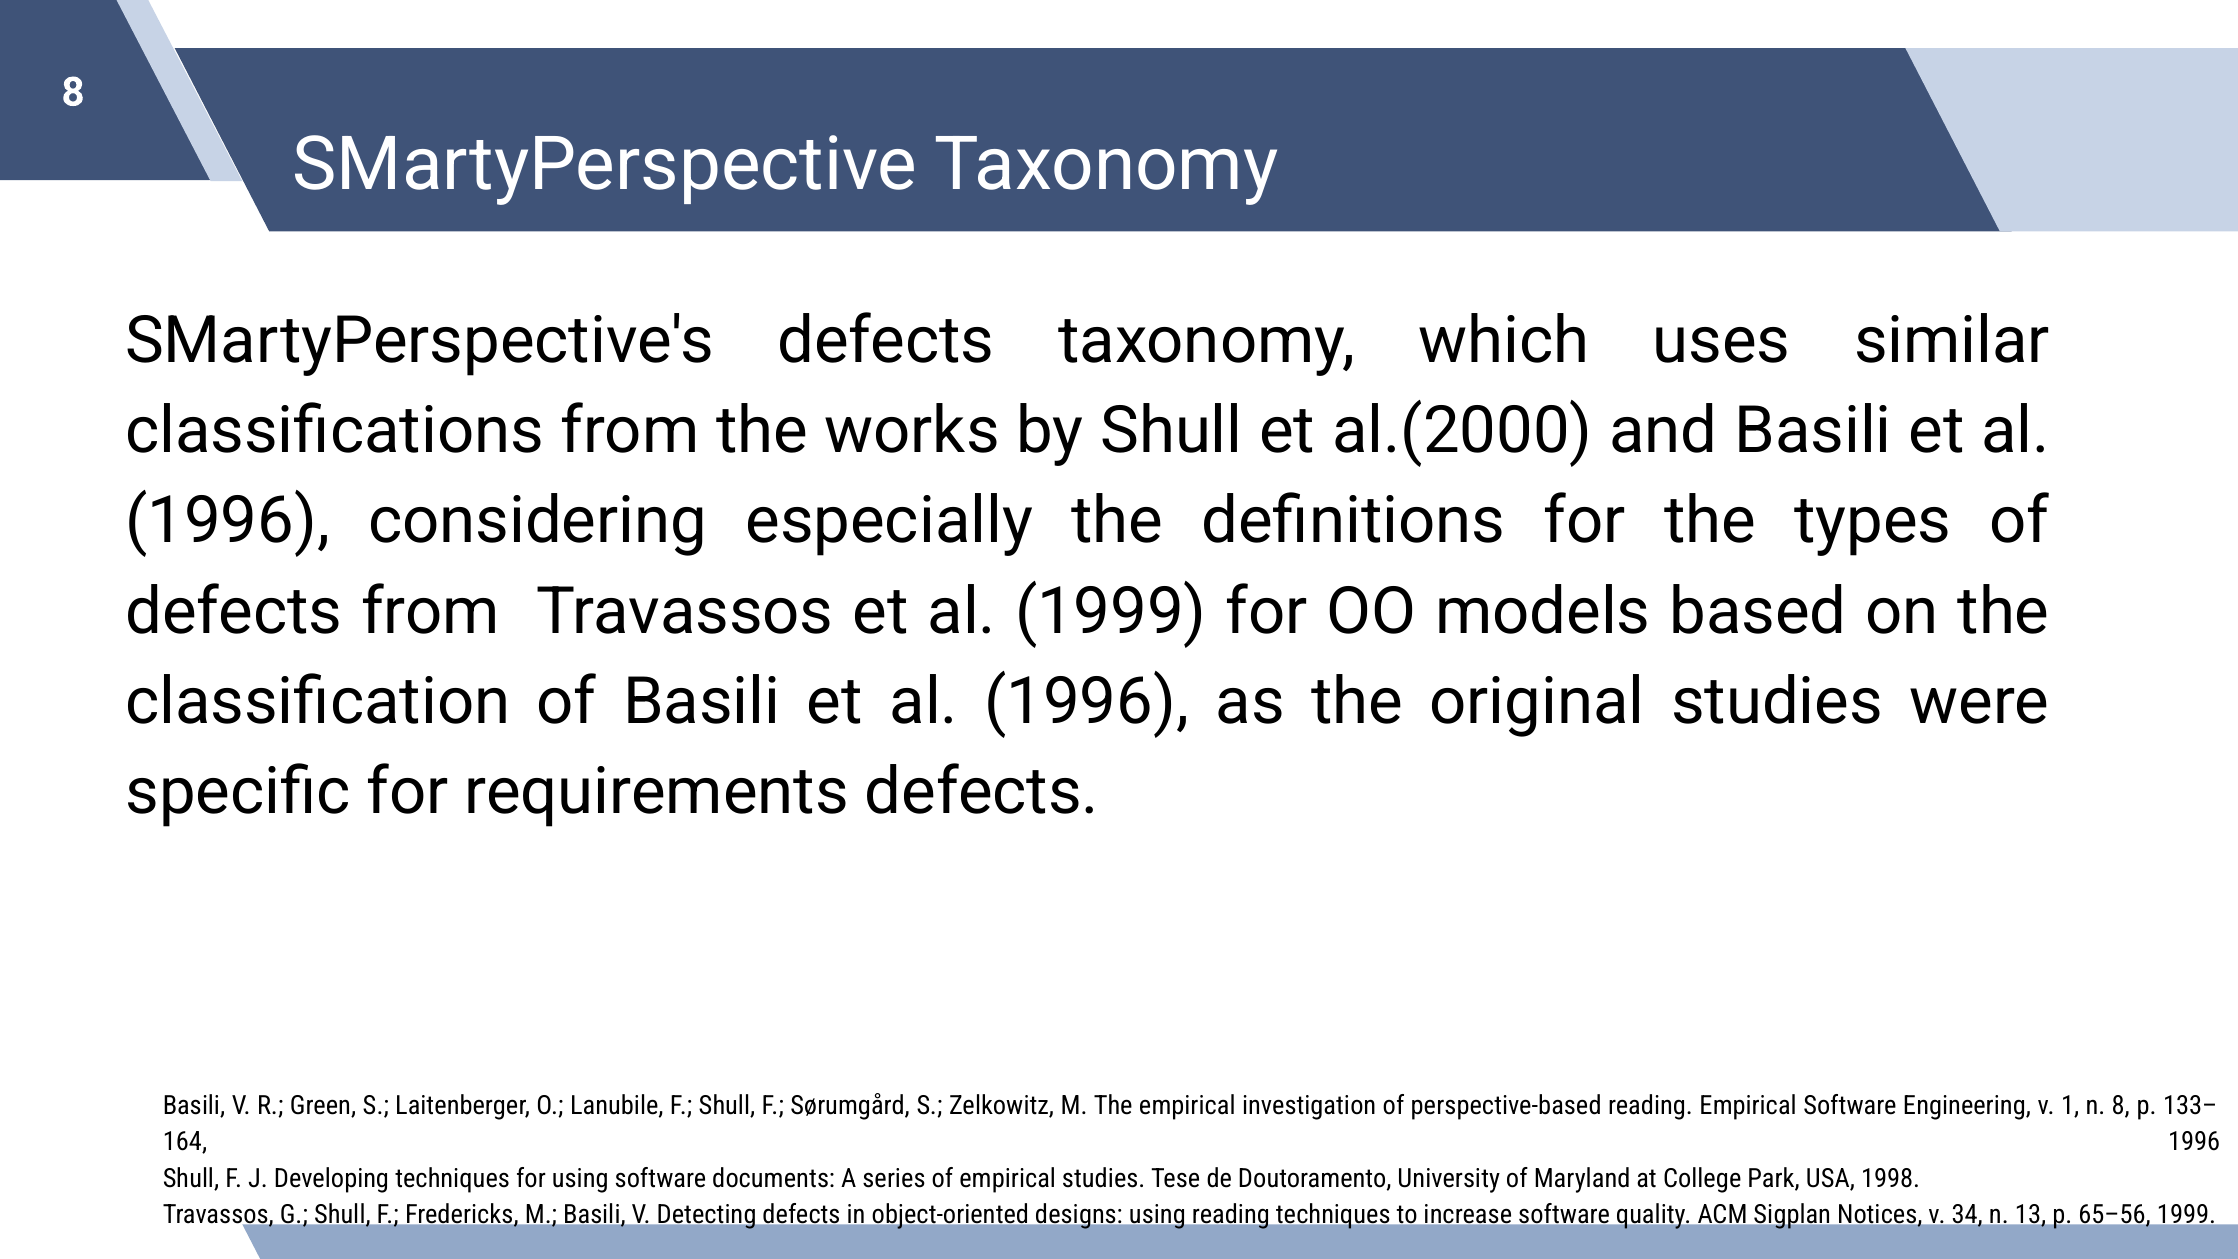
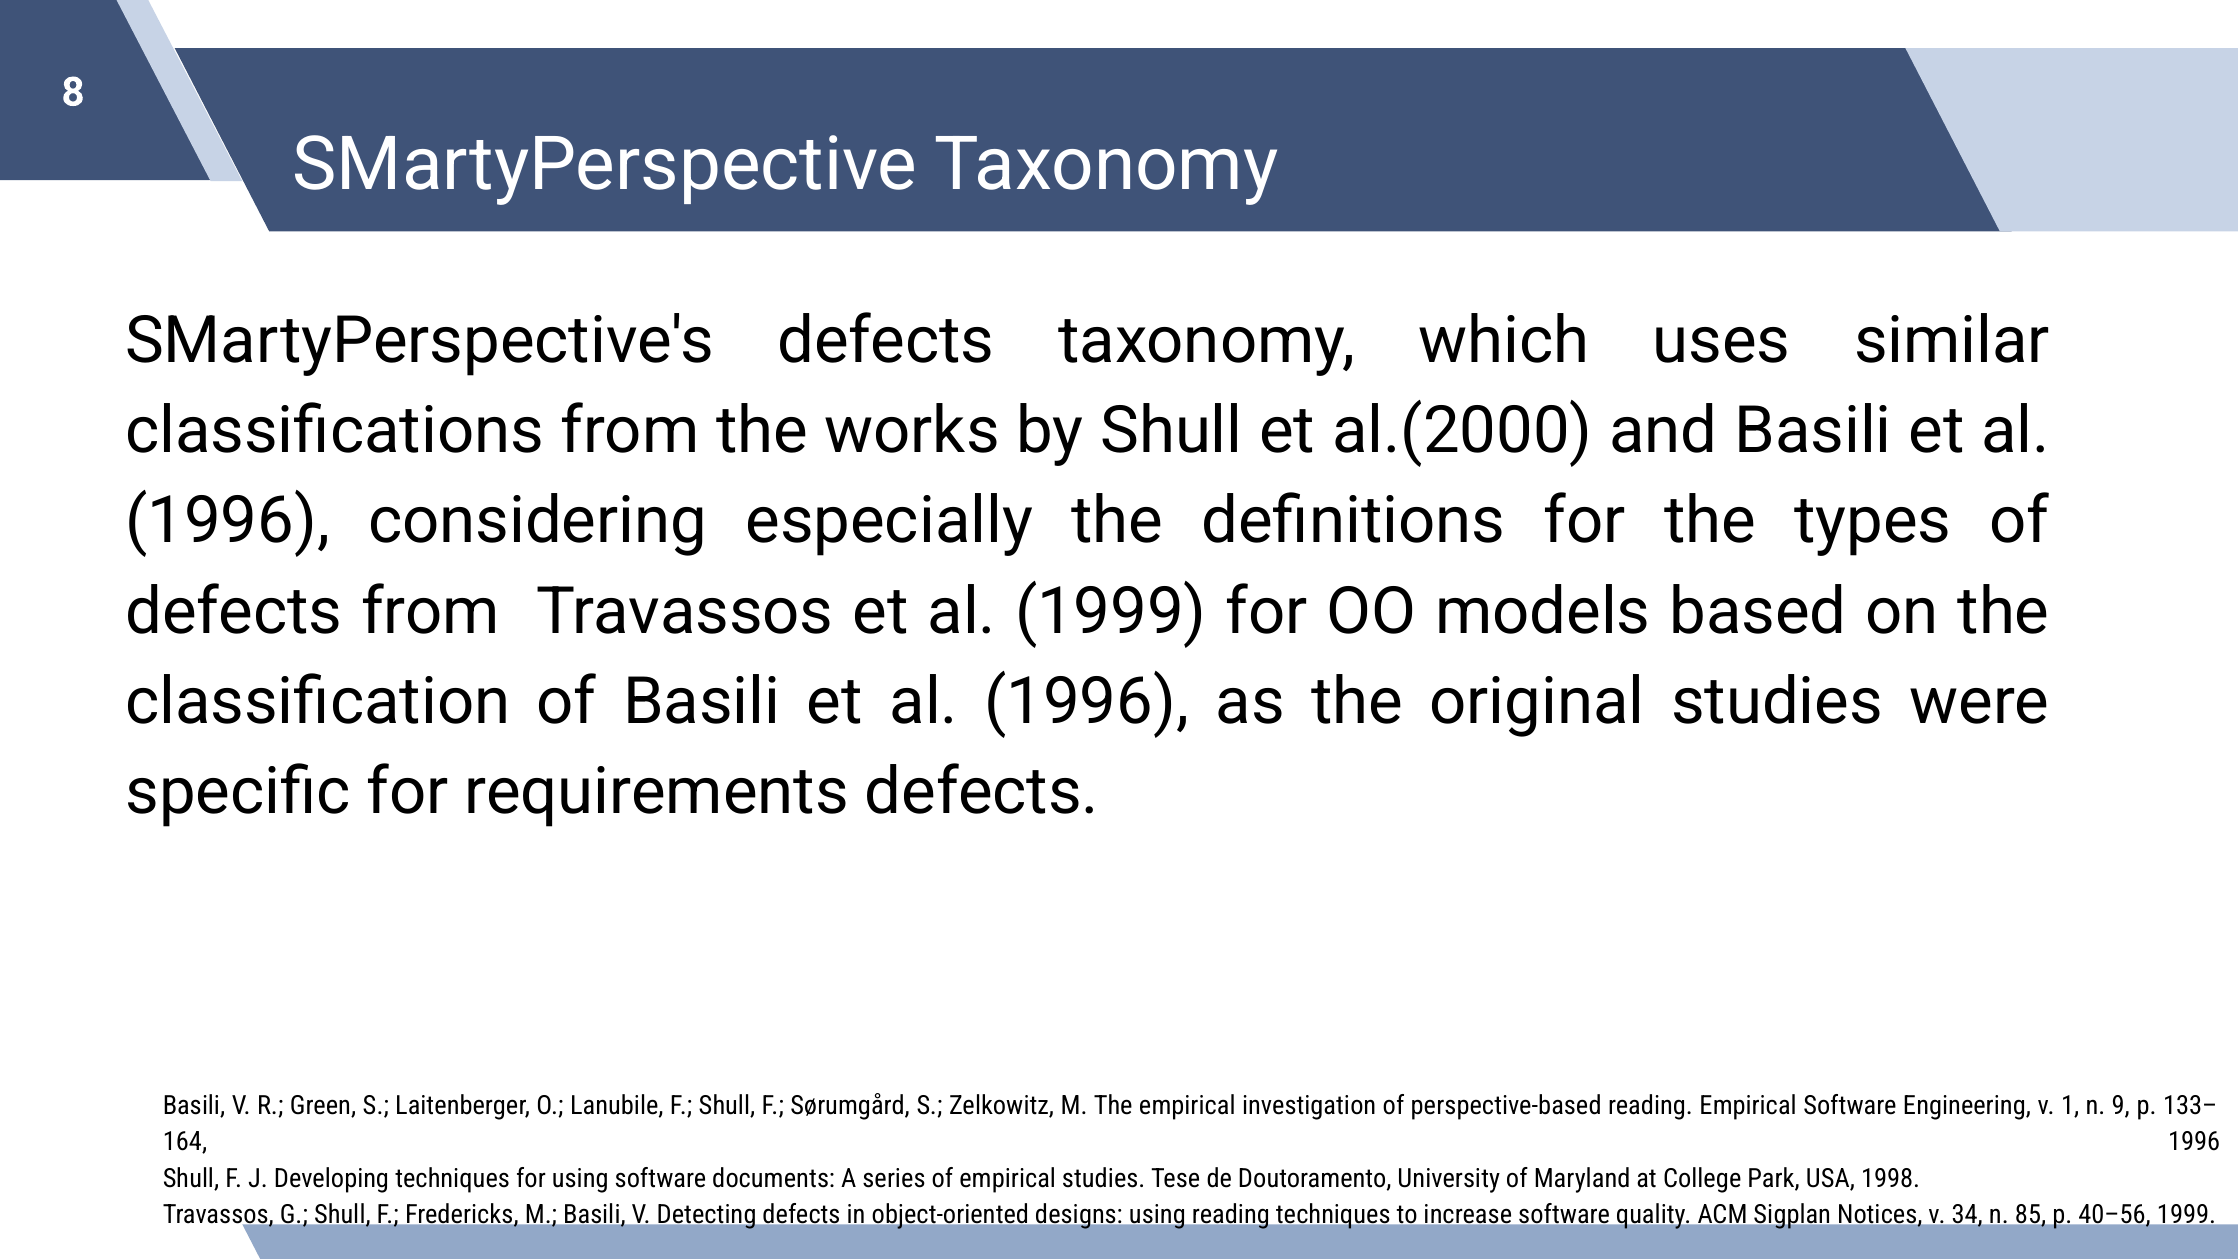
n 8: 8 -> 9 (2121, 1106)
13: 13 -> 85 (2031, 1215)
65–56: 65–56 -> 40–56 (2115, 1215)
